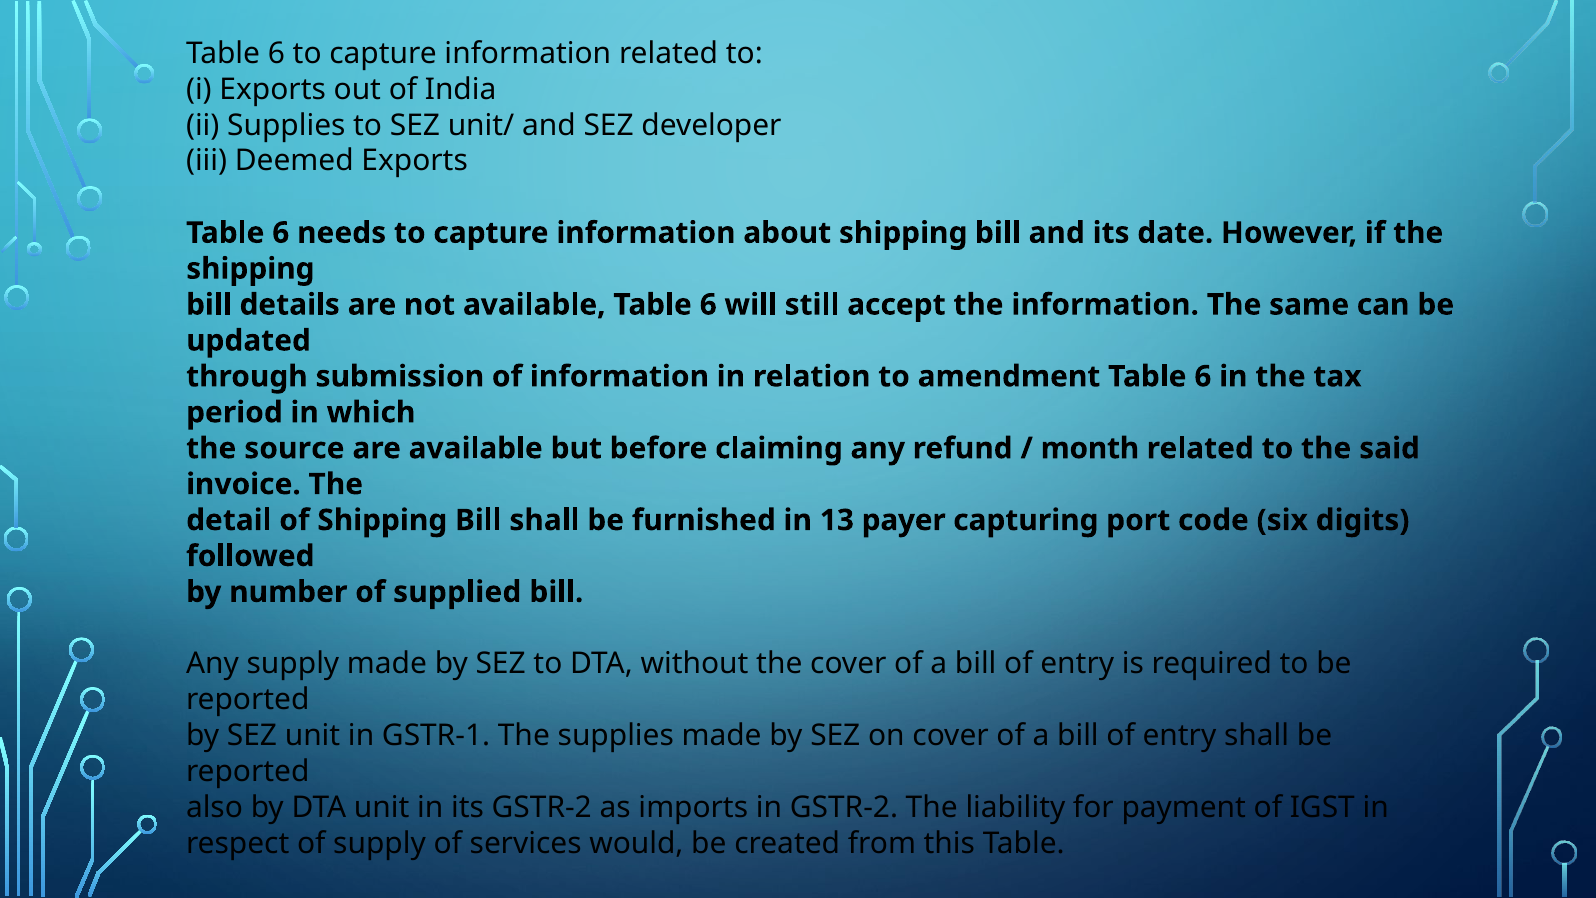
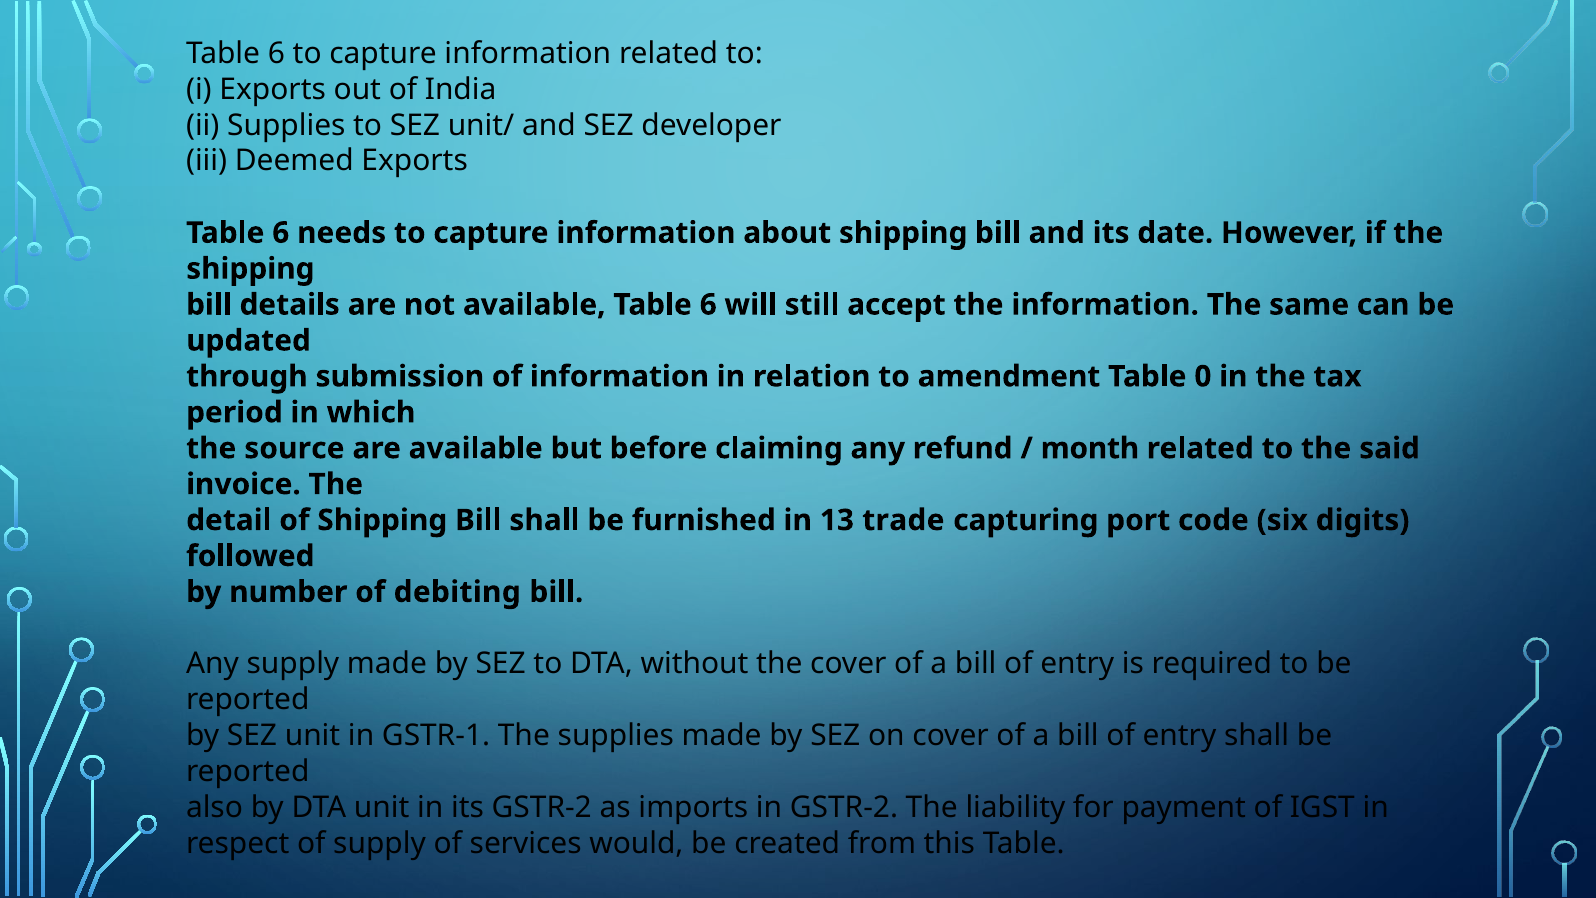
amendment Table 6: 6 -> 0 (1203, 376)
payer: payer -> trade (903, 520)
supplied: supplied -> debiting (457, 592)
